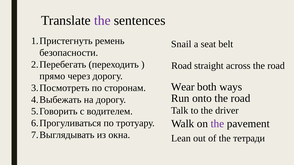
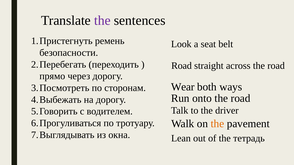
Snail: Snail -> Look (181, 44)
the colour: purple -> orange (217, 124)
тетради: тетради -> тетрадь (249, 139)
